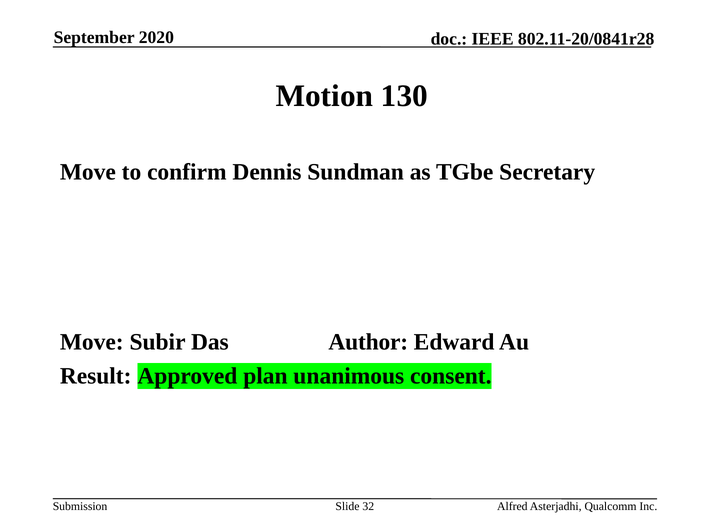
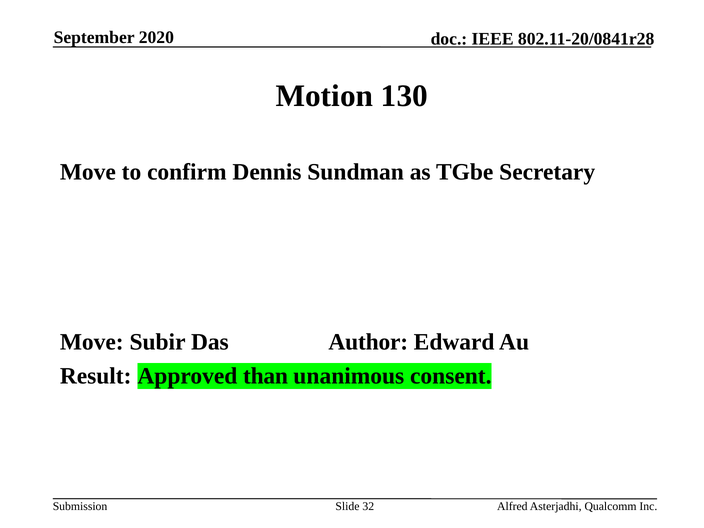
plan: plan -> than (266, 376)
